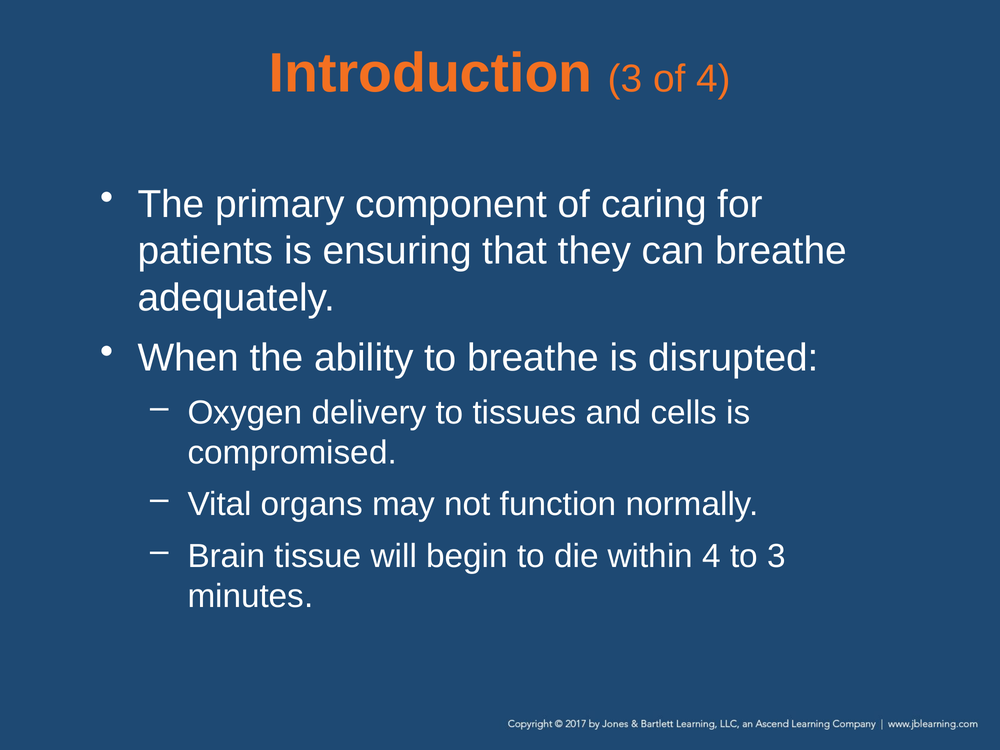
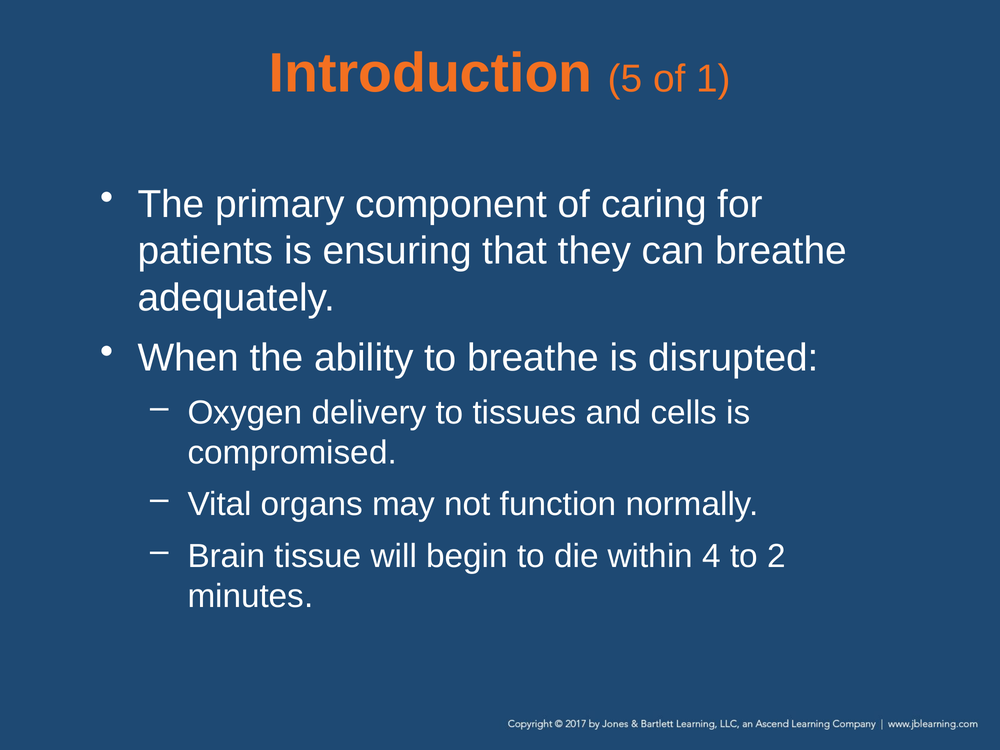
Introduction 3: 3 -> 5 (625, 79)
of 4: 4 -> 1 (714, 79)
to 3: 3 -> 2 (776, 556)
